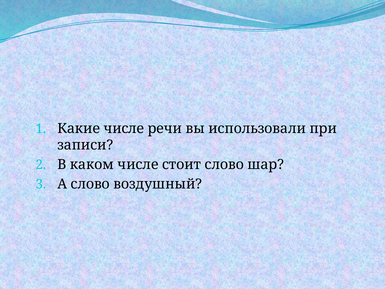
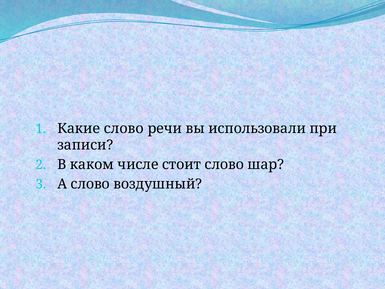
Какие числе: числе -> слово (124, 128)
